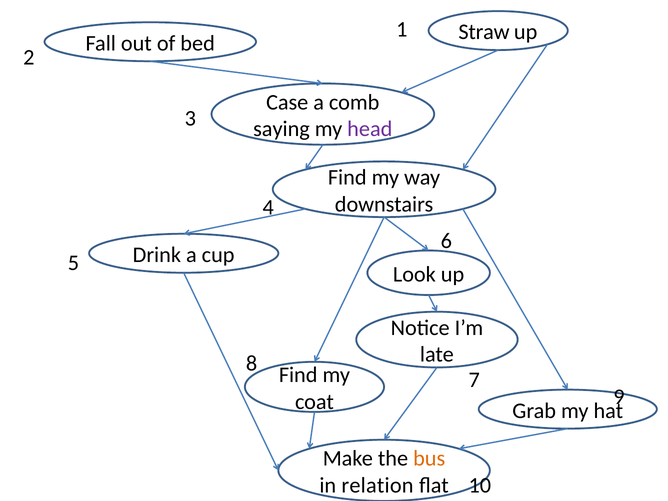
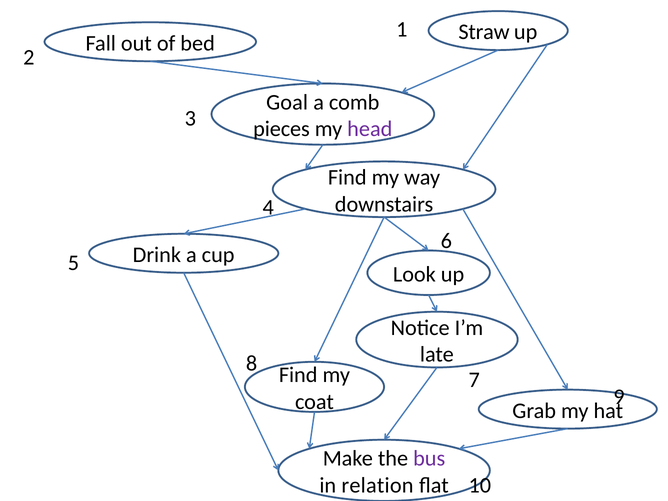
Case: Case -> Goal (287, 102)
saying: saying -> pieces (282, 129)
bus colour: orange -> purple (429, 459)
